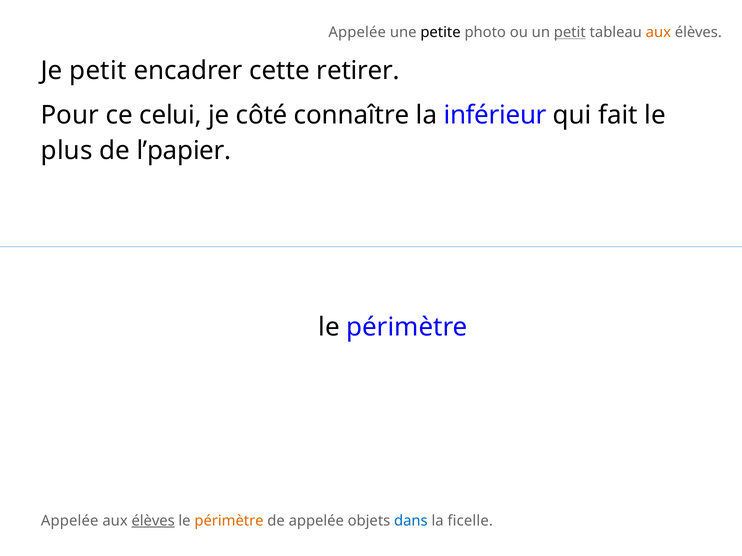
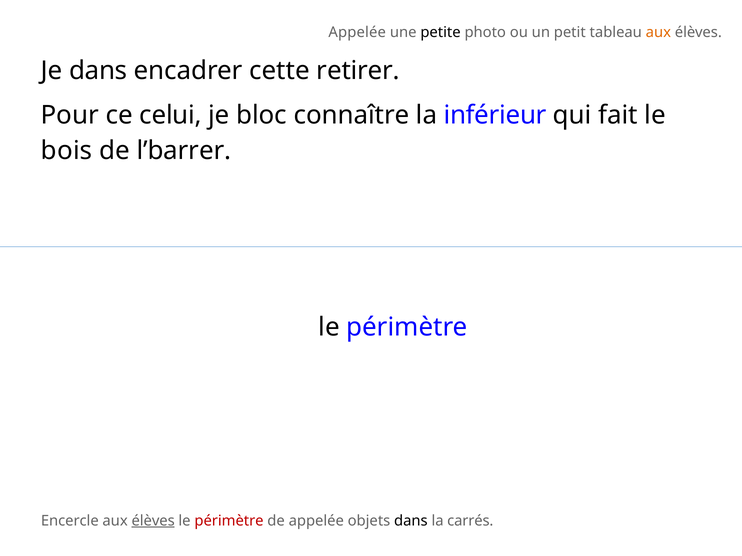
petit underline: present -> none (570, 32)
Je petit: petit -> dans (98, 71)
côté: côté -> bloc (262, 115)
plus: plus -> bois (67, 151)
l’papier: l’papier -> l’barrer (184, 151)
Appelée: Appelée -> Encercle (70, 521)
périmètre colour: orange -> red (229, 521)
dans colour: blue -> black (411, 521)
ficelle: ficelle -> carrés (470, 521)
